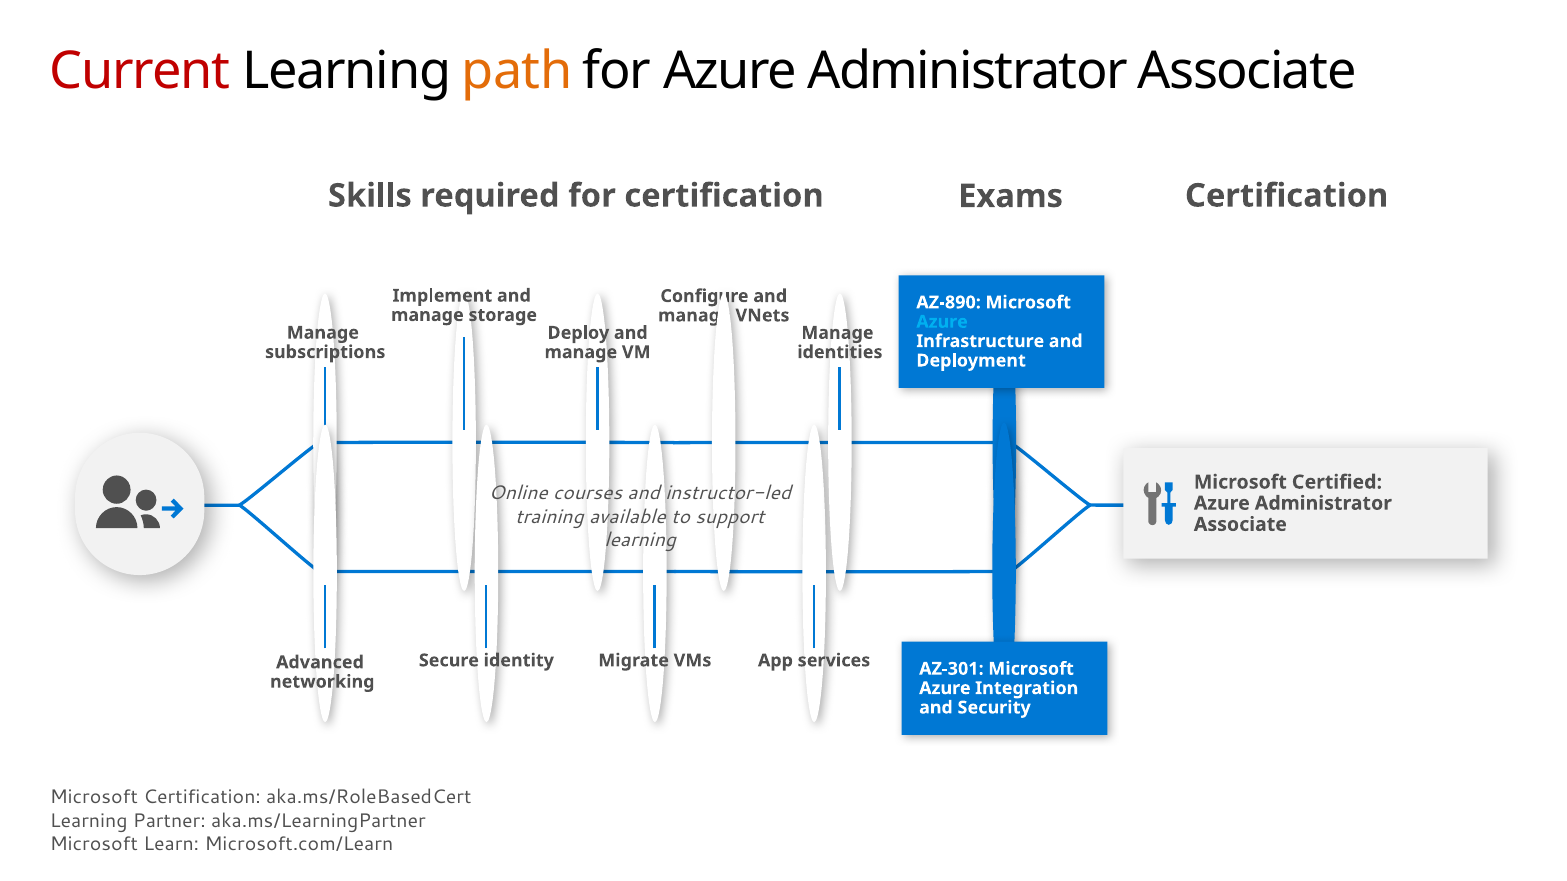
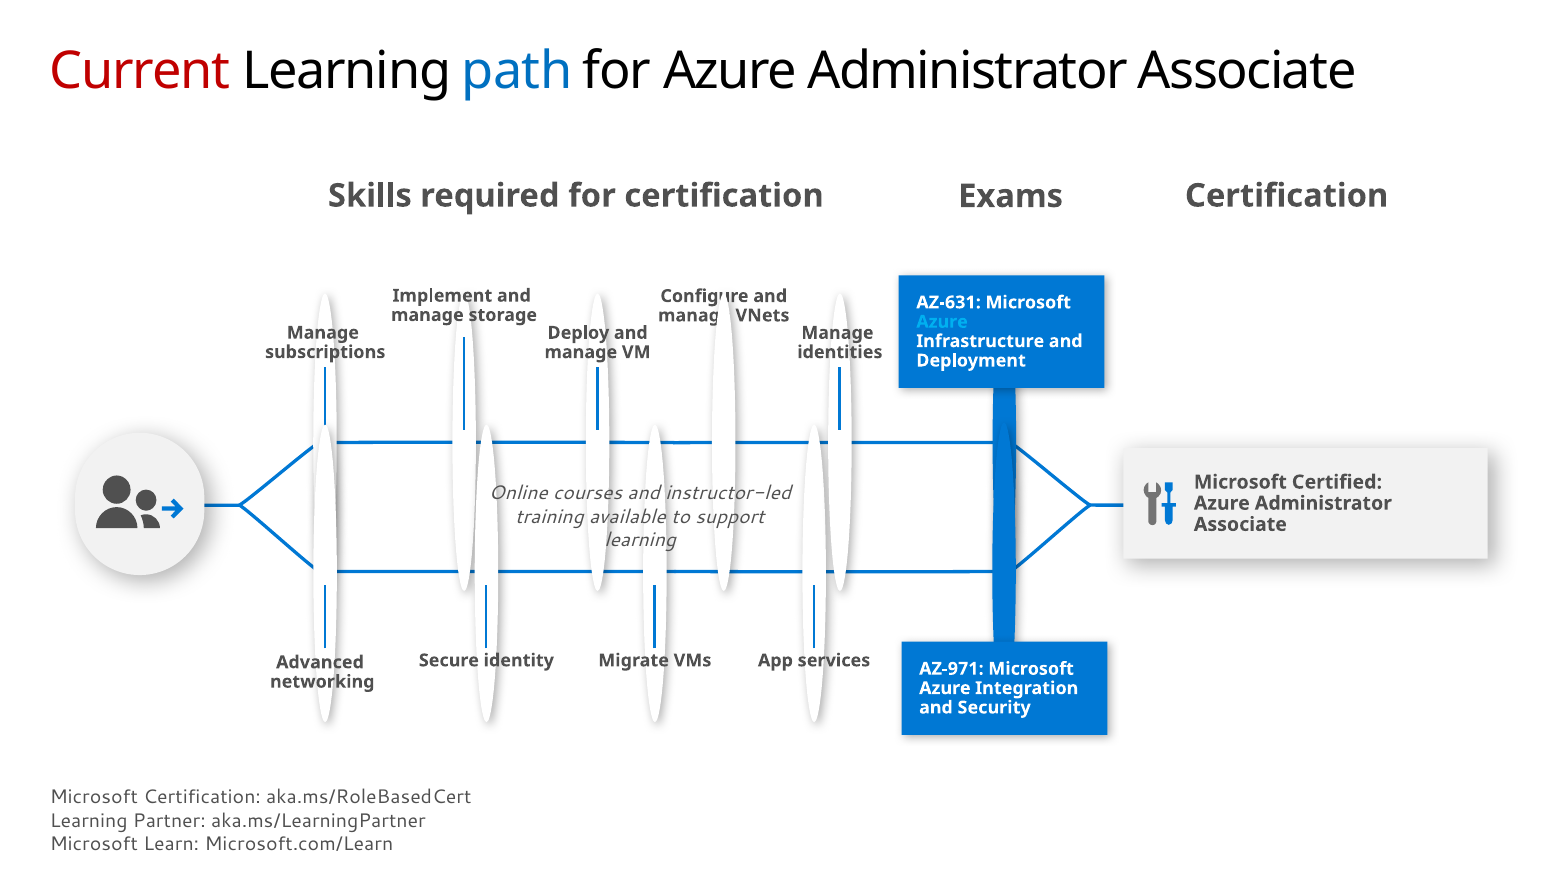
path colour: orange -> blue (517, 71)
AZ-890: AZ-890 -> AZ-631 (949, 303)
AZ-301: AZ-301 -> AZ-971 (951, 669)
